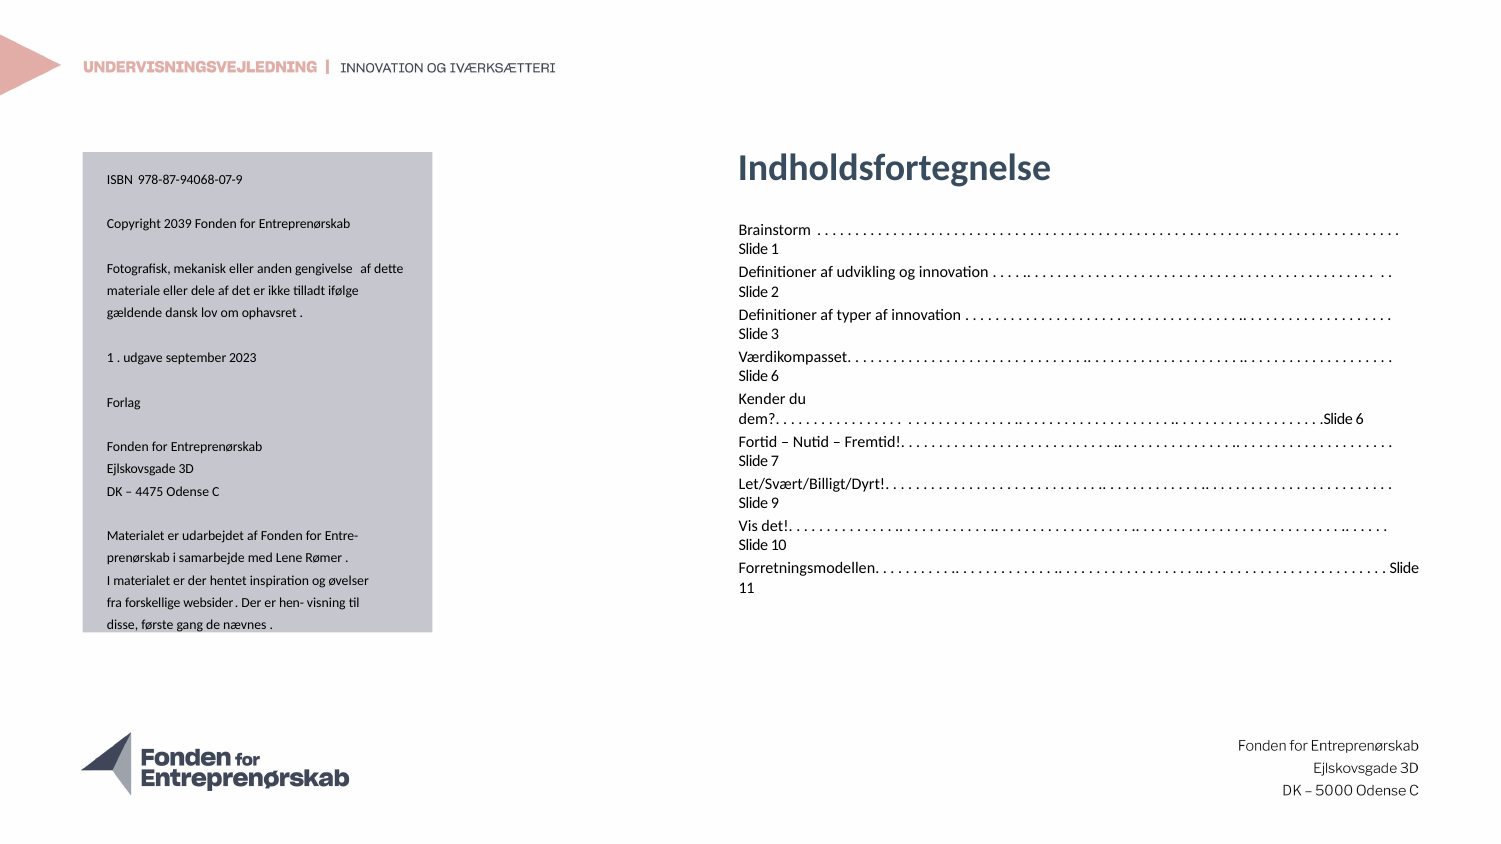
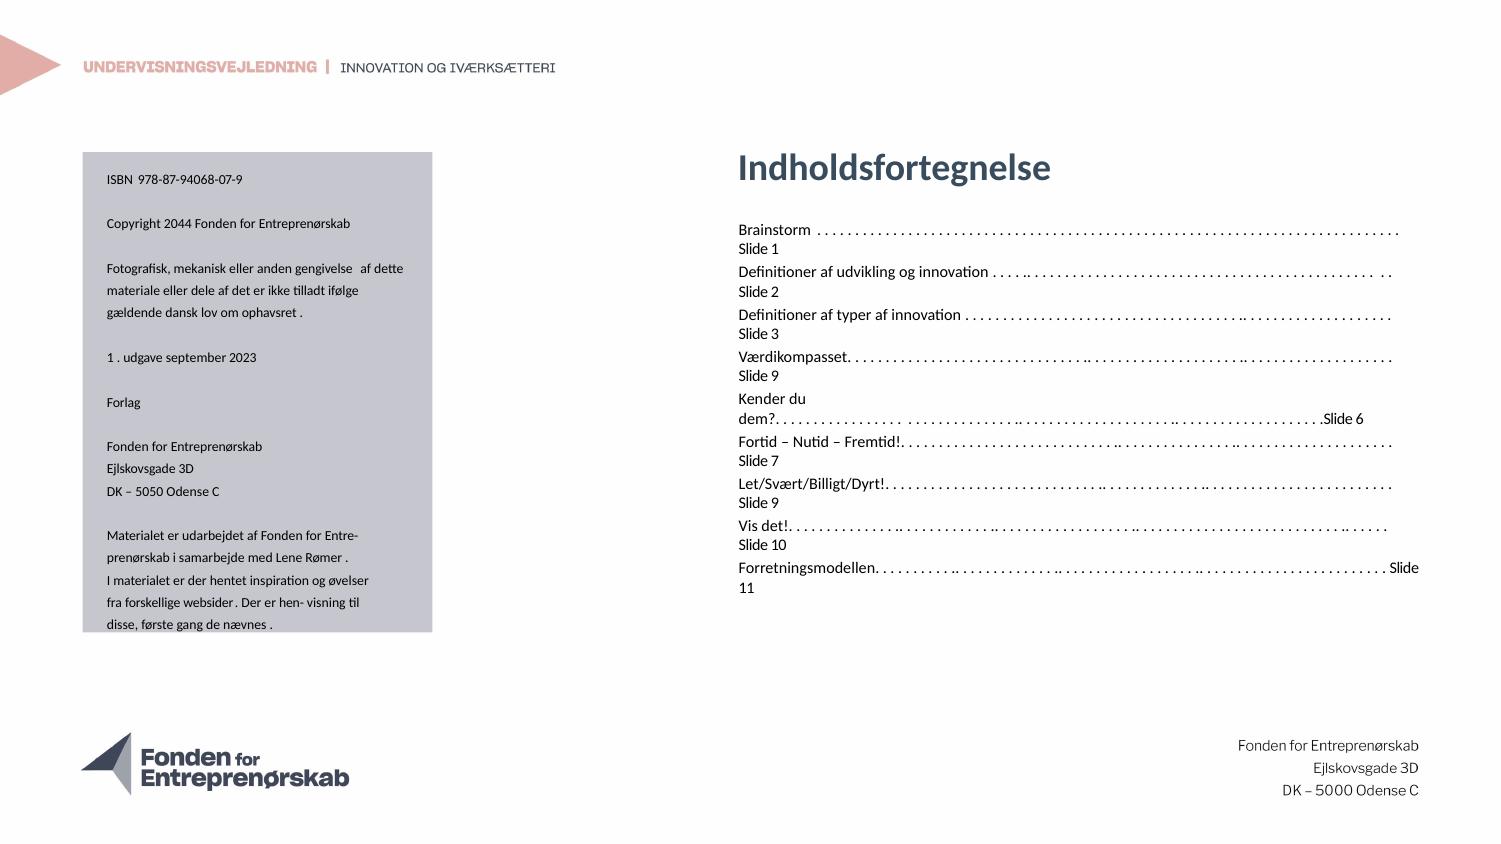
2039: 2039 -> 2044 (178, 224)
6: 6 -> 9 (775, 377)
4475: 4475 -> 5050 (149, 492)
